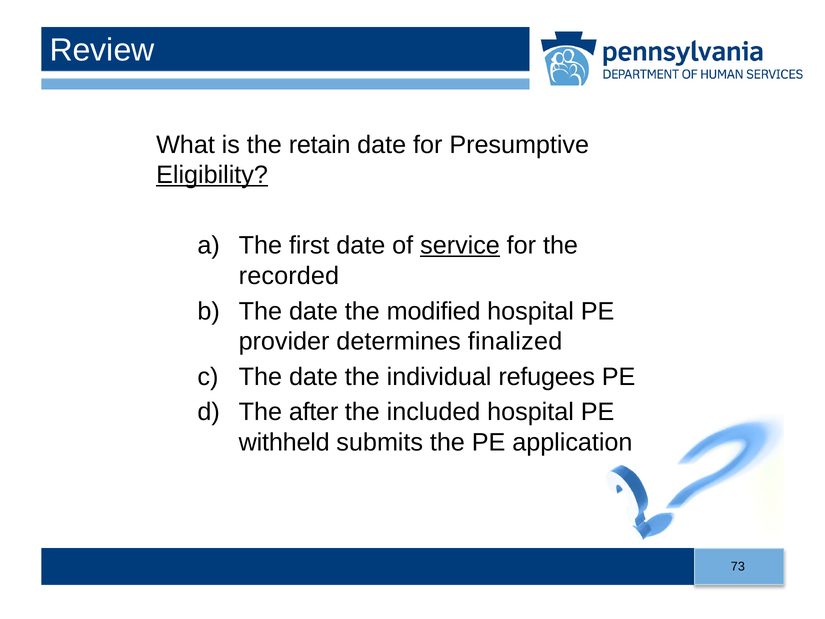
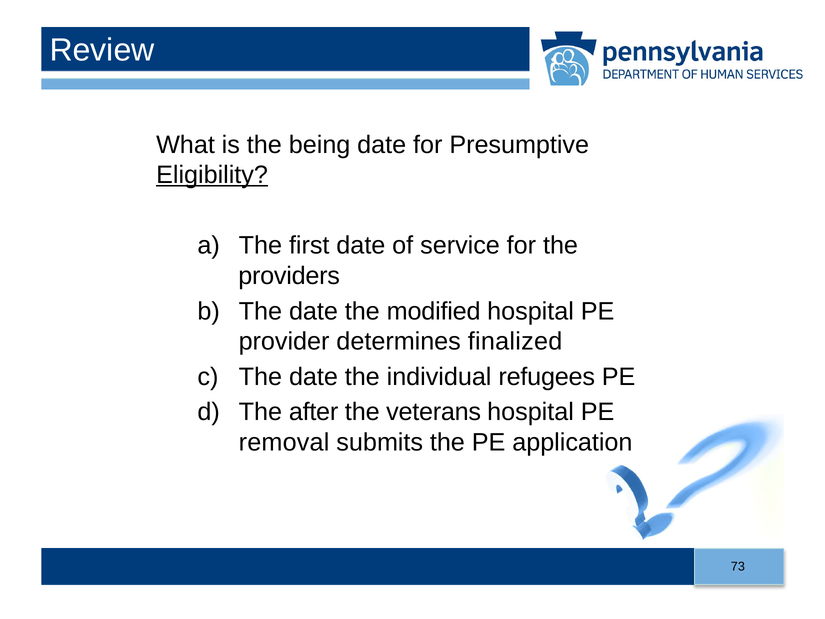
retain: retain -> being (320, 145)
service underline: present -> none (460, 246)
recorded: recorded -> providers (289, 276)
included: included -> veterans (434, 412)
withheld: withheld -> removal (284, 442)
